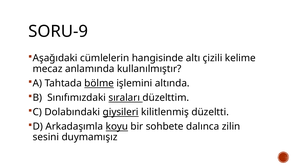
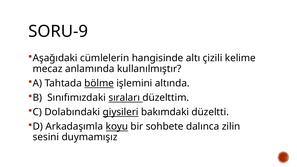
kilitlenmiş: kilitlenmiş -> bakımdaki (165, 112)
